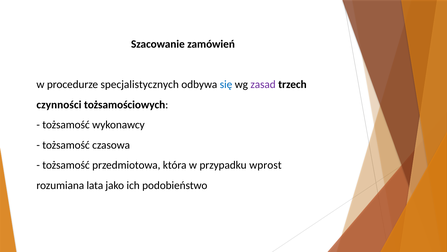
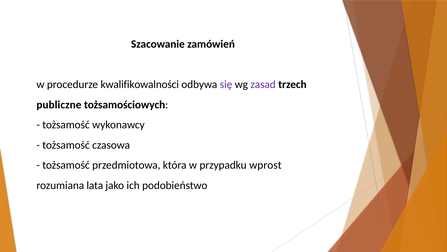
specjalistycznych: specjalistycznych -> kwalifikowalności (140, 84)
się colour: blue -> purple (226, 84)
czynności: czynności -> publiczne (59, 105)
